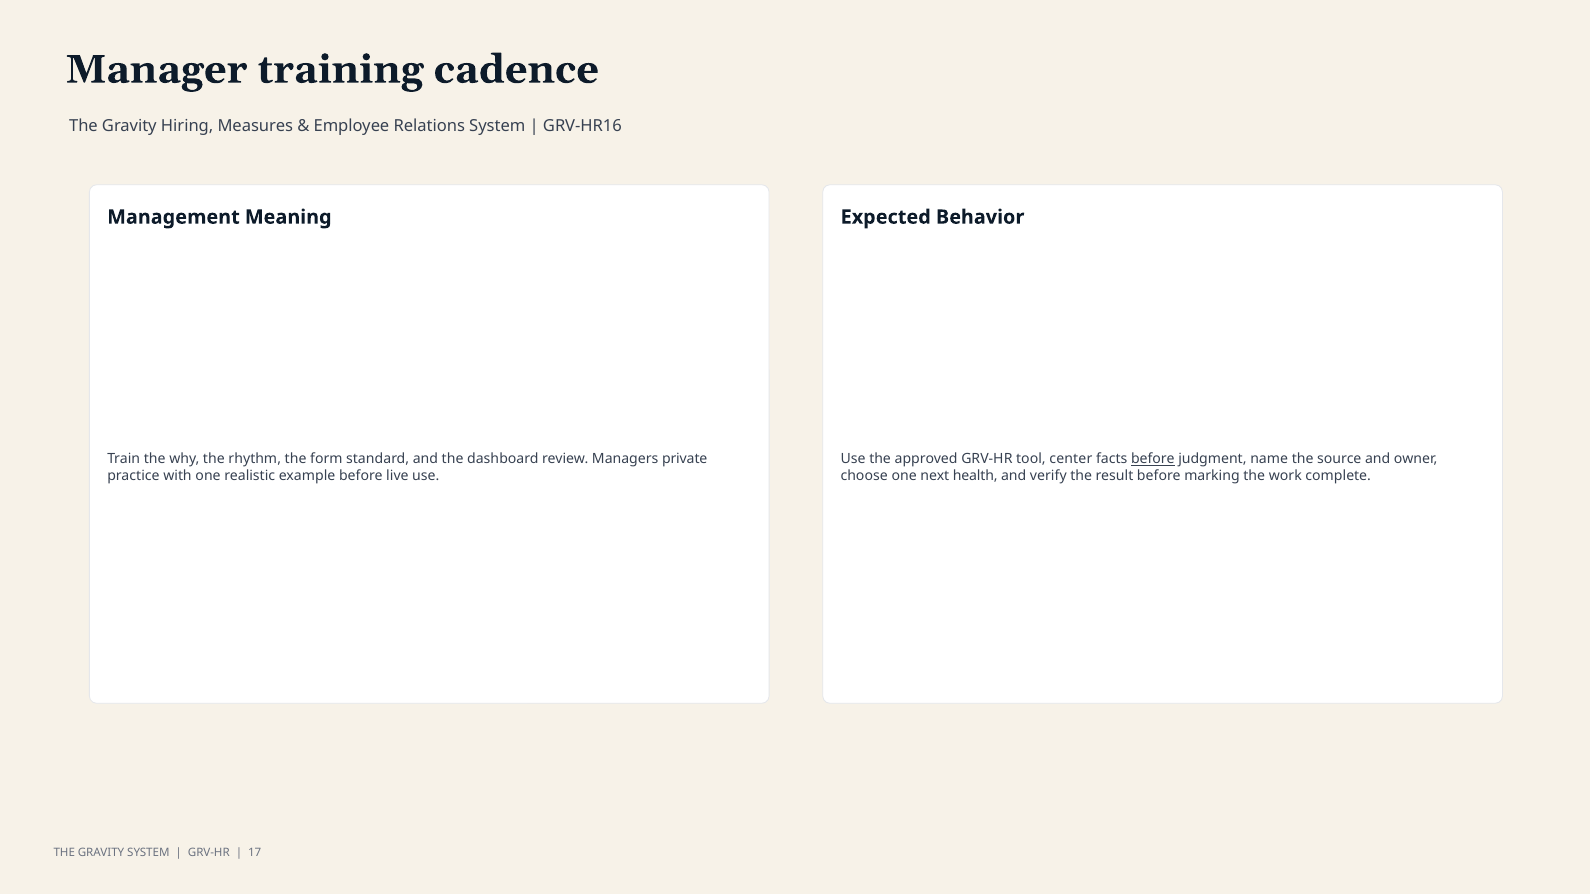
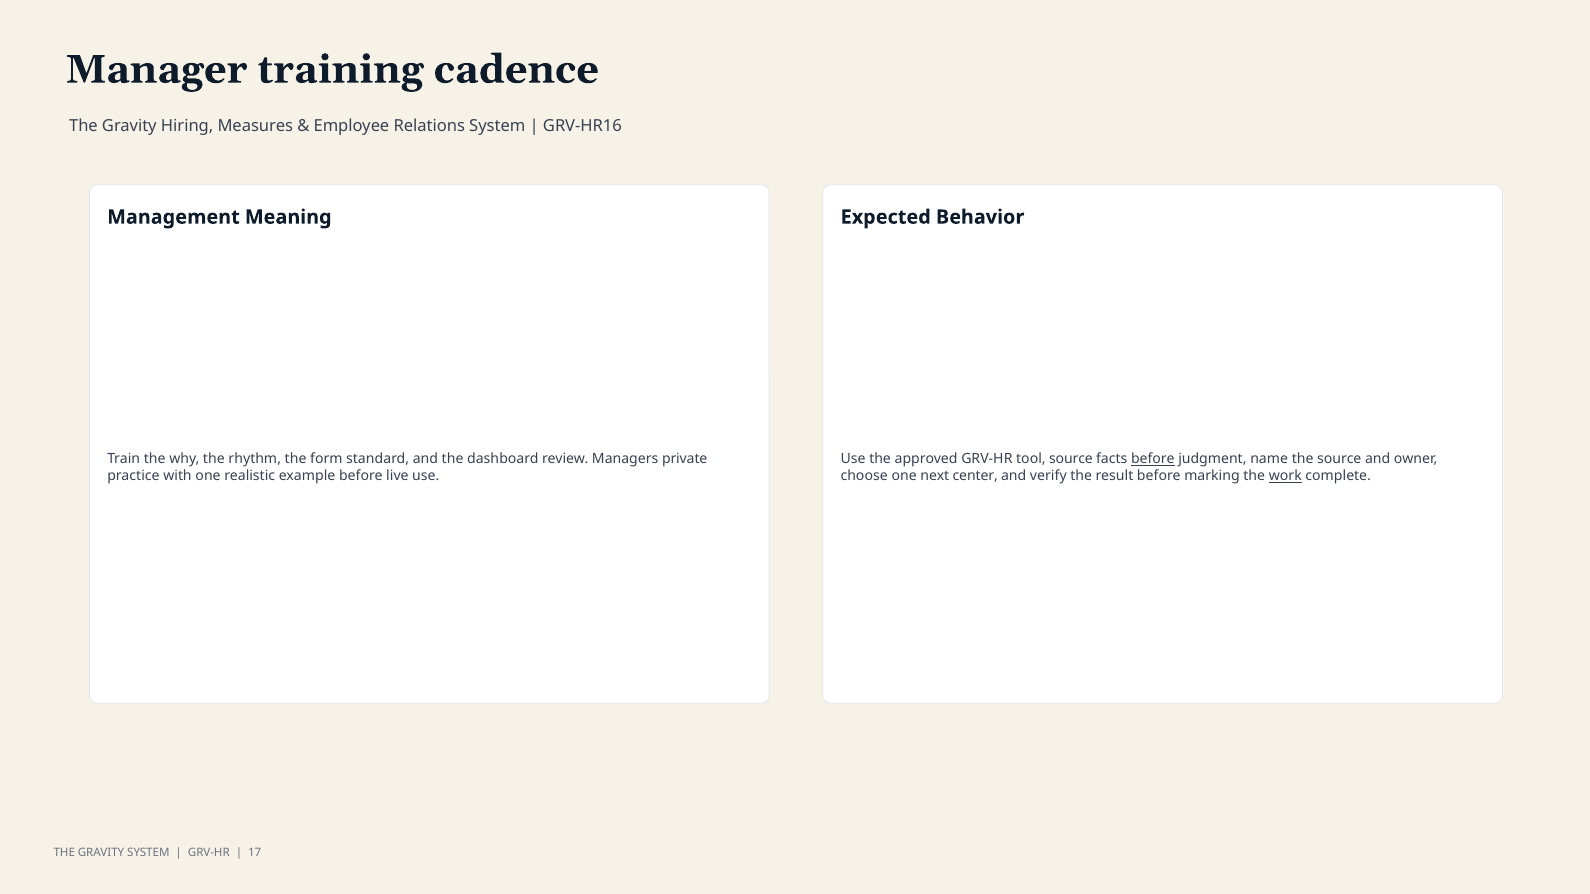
tool center: center -> source (1071, 459)
health: health -> center (975, 476)
work underline: none -> present (1285, 476)
